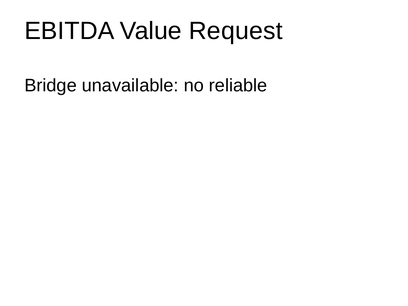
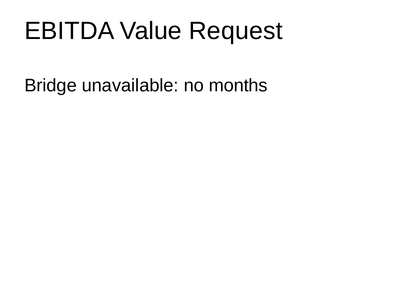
reliable: reliable -> months (238, 86)
